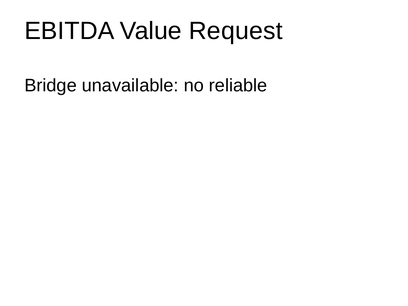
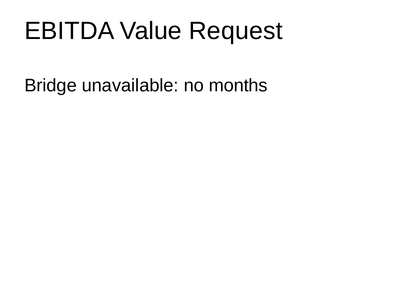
reliable: reliable -> months (238, 86)
